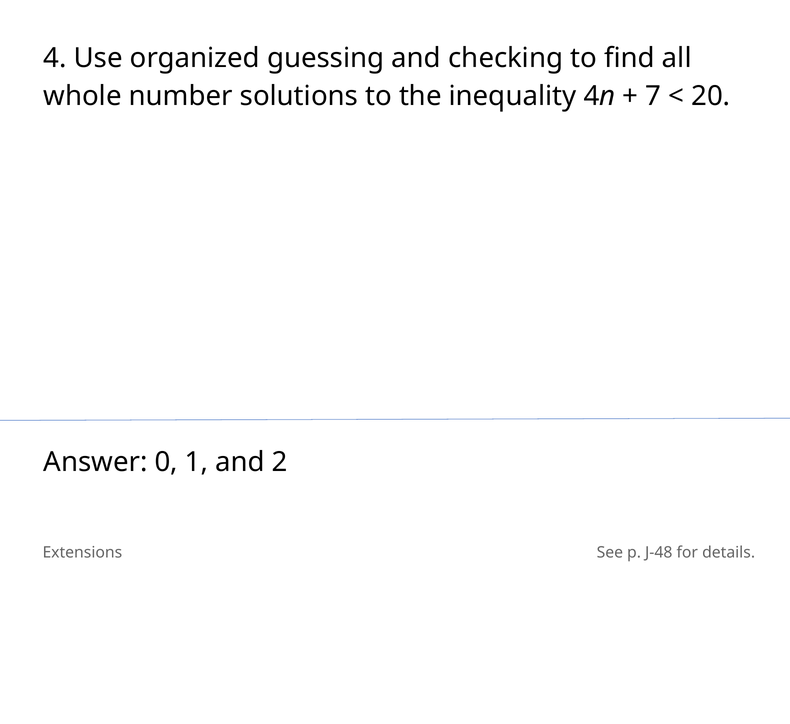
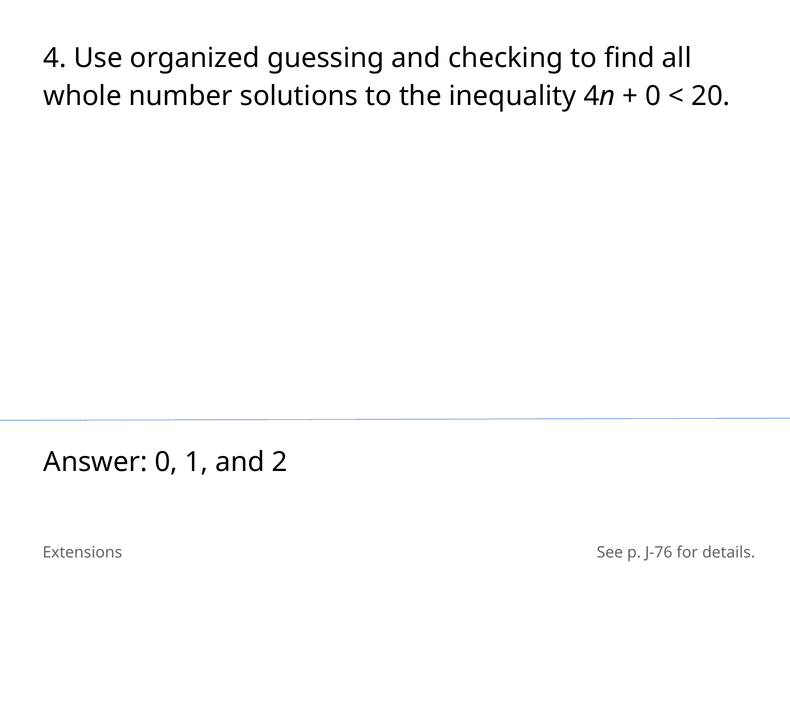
7: 7 -> 0 (653, 96)
J-48: J-48 -> J-76 (659, 552)
